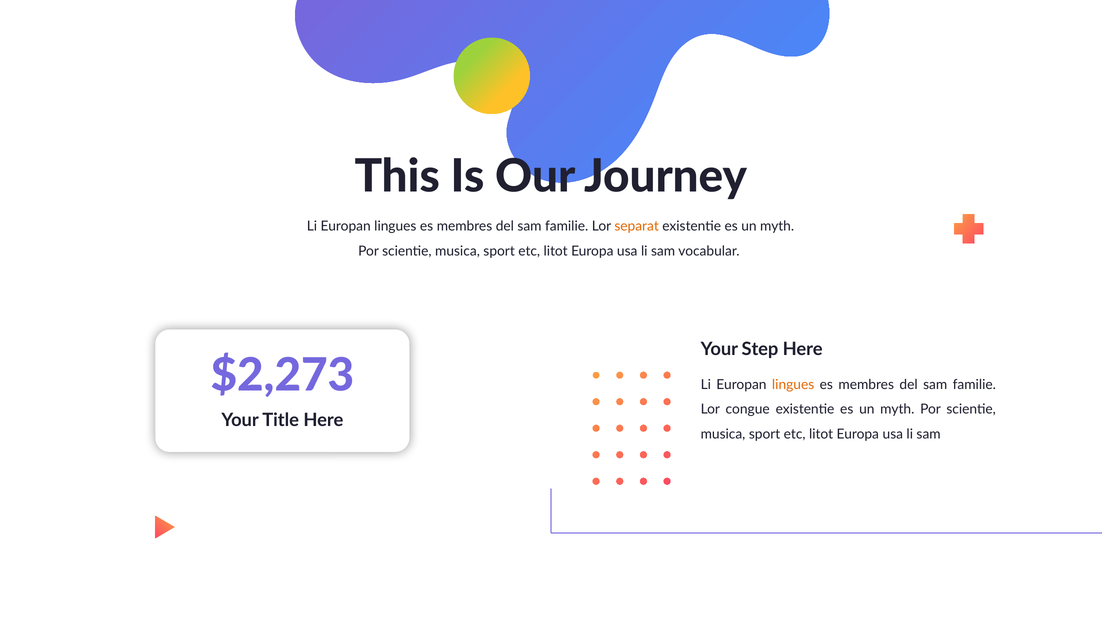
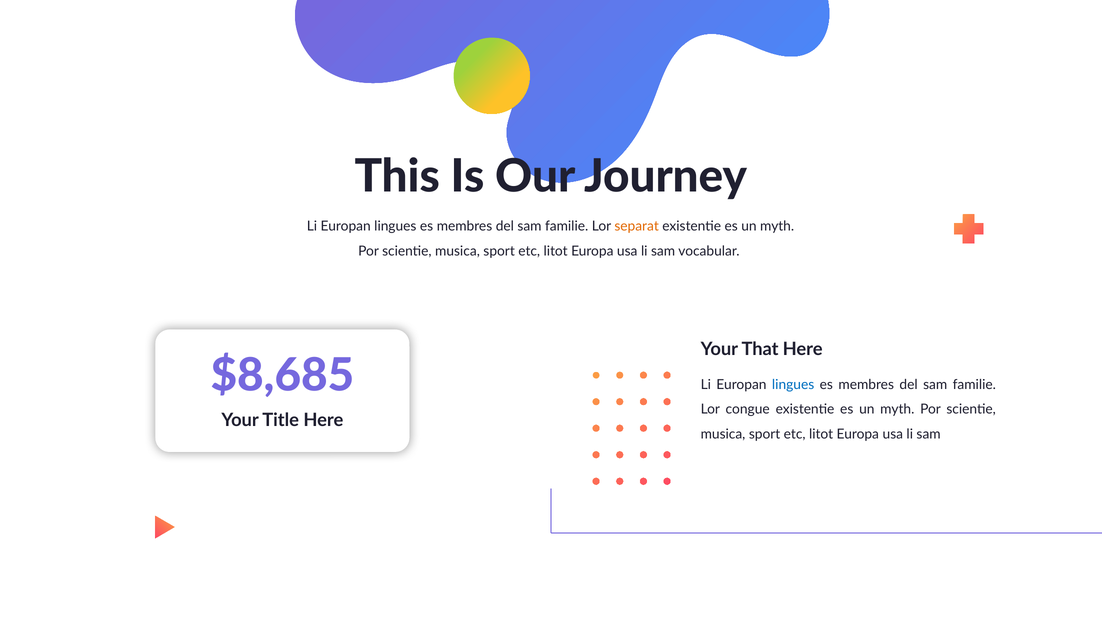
Step: Step -> That (760, 349)
$2,273: $2,273 -> $8,685 (282, 375)
lingues colour: orange -> blue (793, 384)
